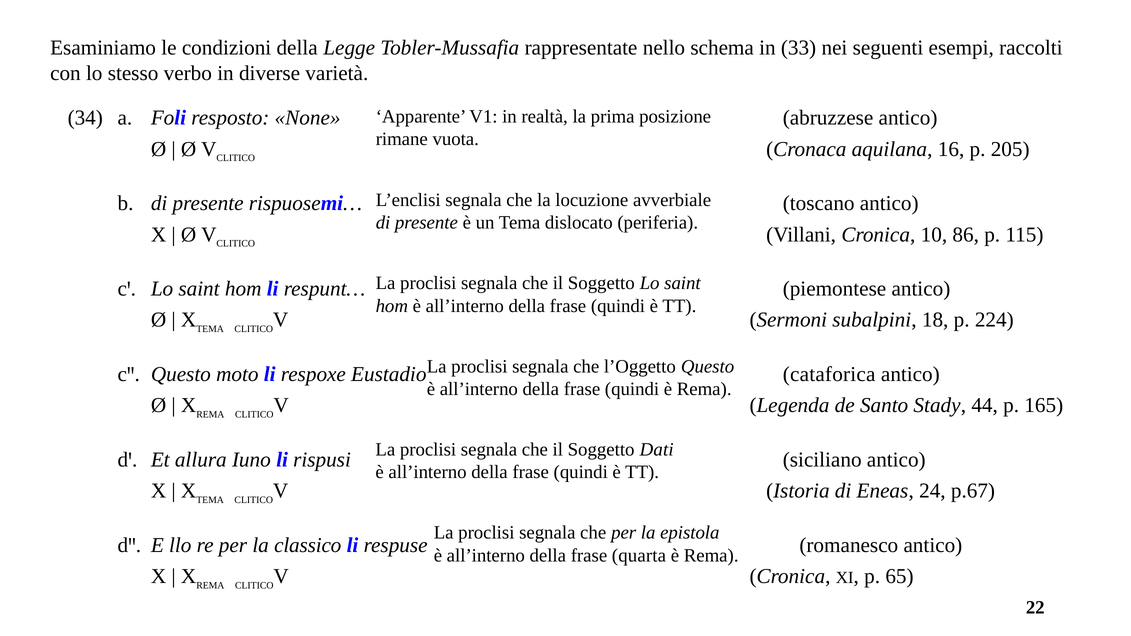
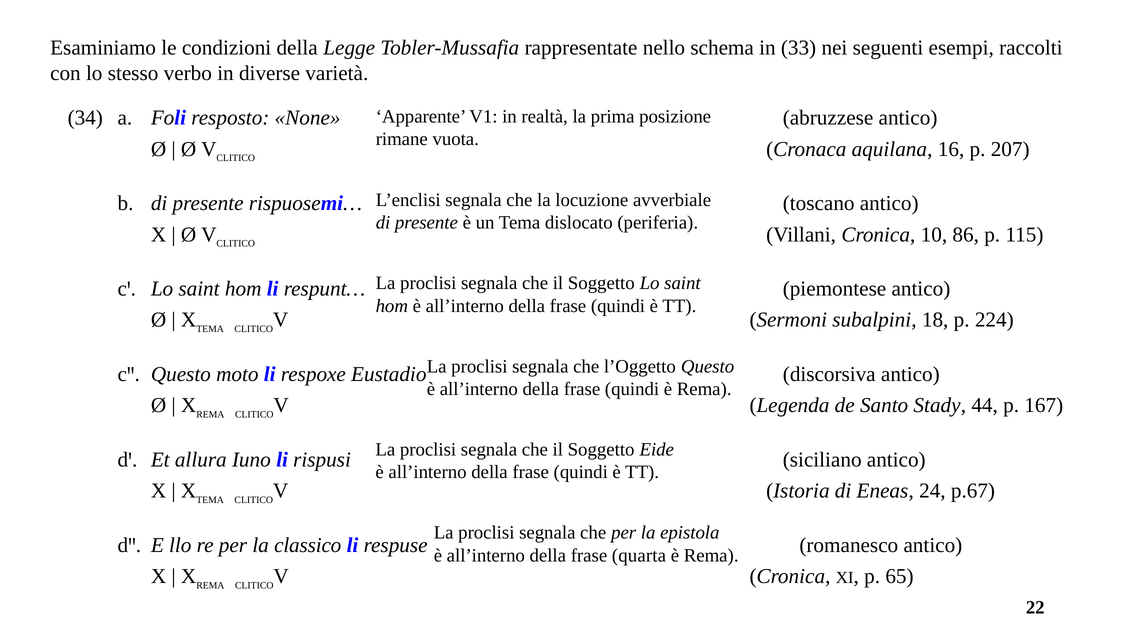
205: 205 -> 207 (1010, 149)
cataforica: cataforica -> discorsiva (829, 374)
165: 165 -> 167 (1044, 406)
Dati: Dati -> Eide (657, 450)
